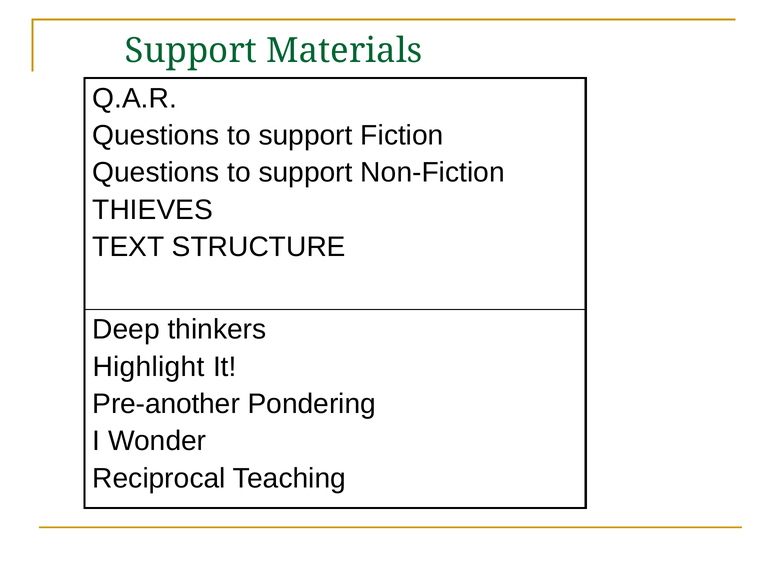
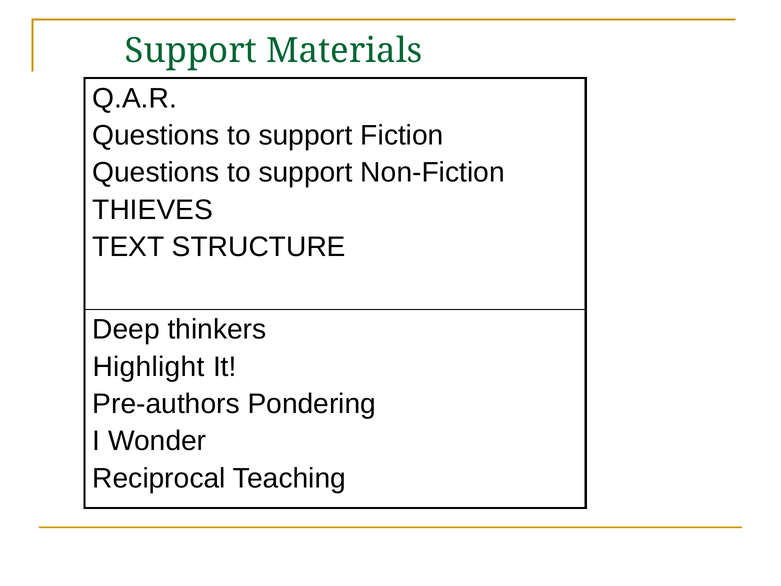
Pre-another: Pre-another -> Pre-authors (166, 404)
